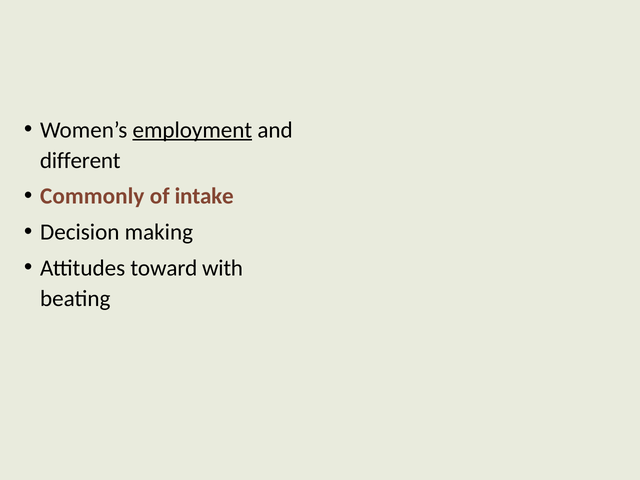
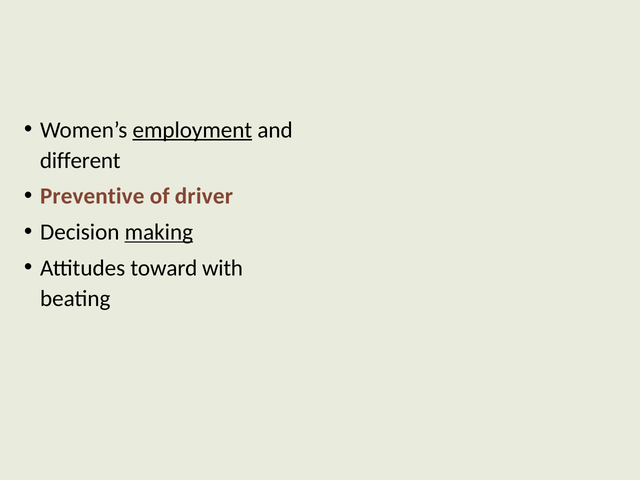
Commonly: Commonly -> Preventive (92, 196)
intake: intake -> driver (204, 196)
making underline: none -> present (159, 232)
